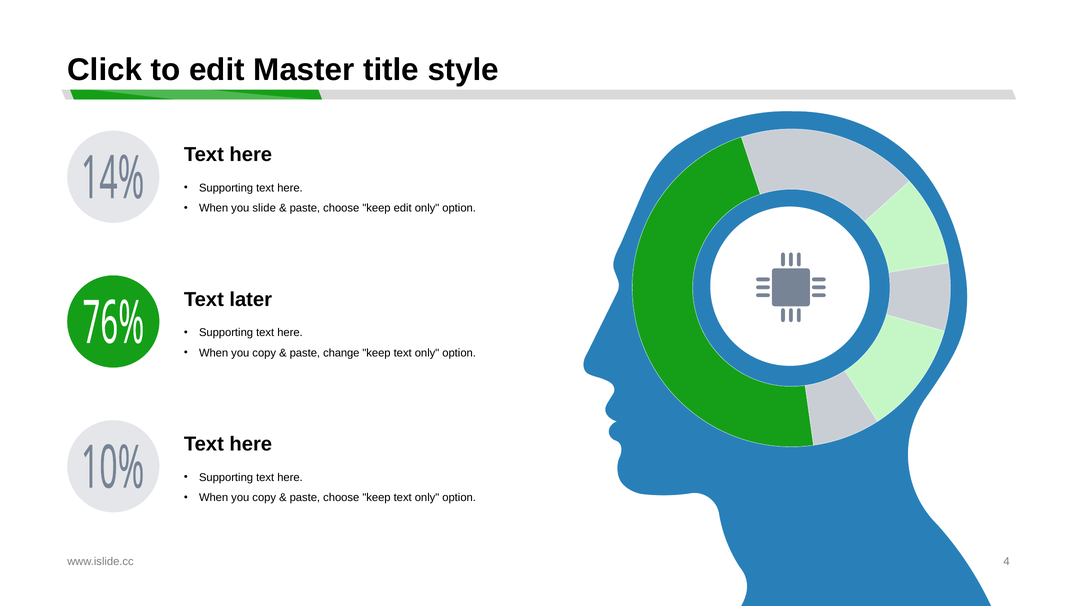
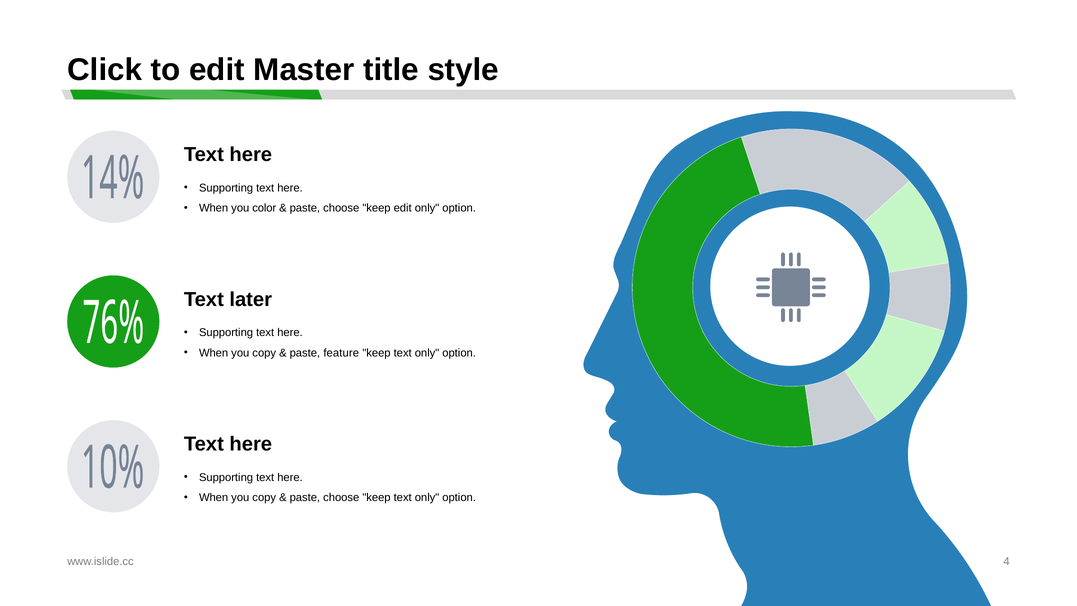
slide: slide -> color (264, 208)
change: change -> feature (341, 353)
